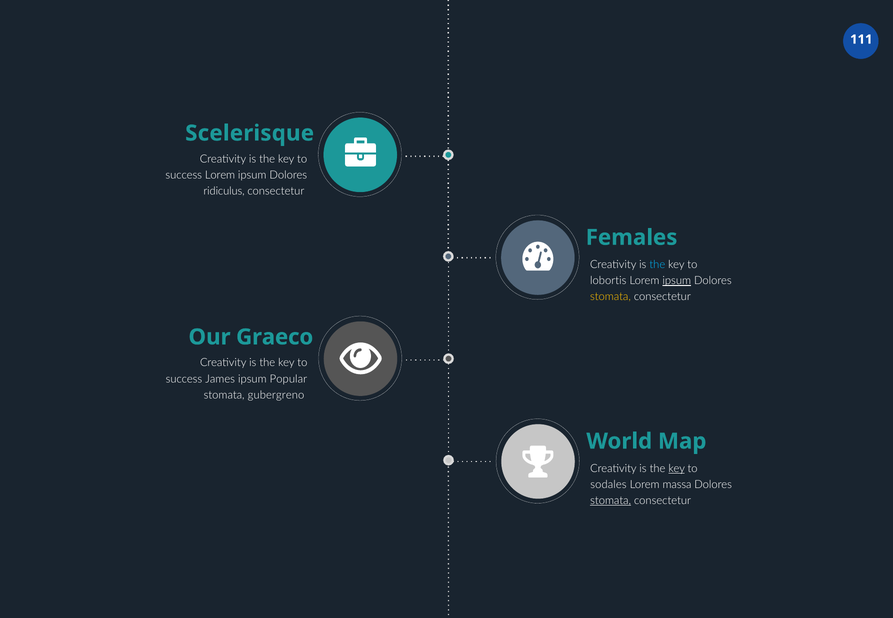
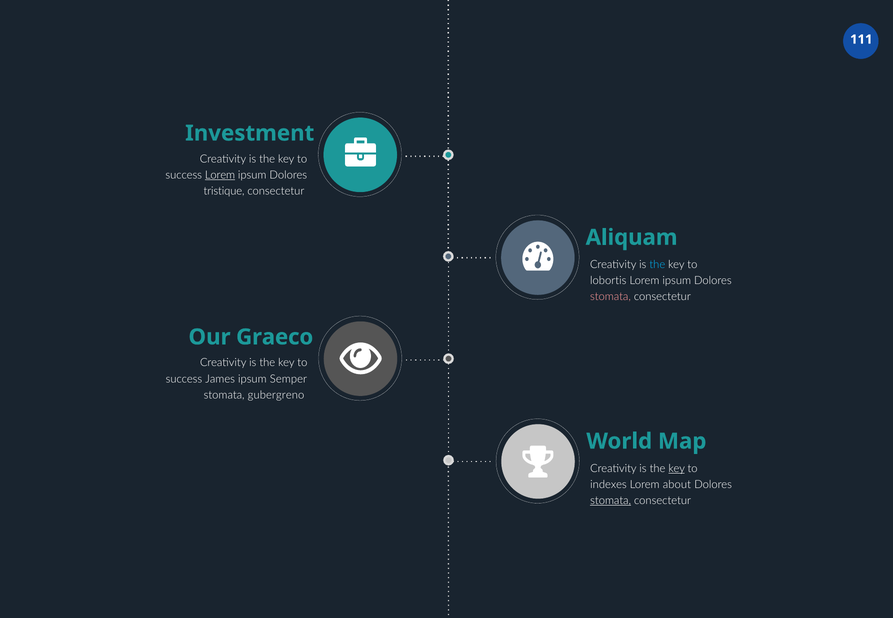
Scelerisque: Scelerisque -> Investment (250, 133)
Lorem underline: none -> present (220, 175)
ridiculus: ridiculus -> tristique (224, 191)
Females: Females -> Aliquam (632, 238)
ipsum underline: present -> none (677, 281)
stomata colour: yellow -> pink (610, 297)
Popular: Popular -> Semper (288, 379)
sodales: sodales -> indexes (608, 485)
massa: massa -> about (677, 485)
